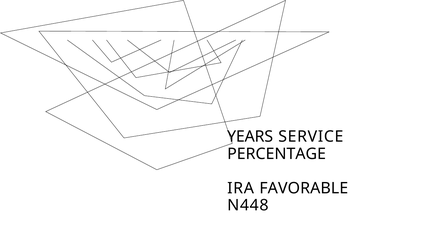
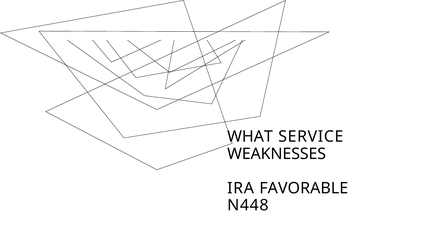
YEARS: YEARS -> WHAT (250, 137)
PERCENTAGE: PERCENTAGE -> WEAKNESSES (277, 154)
